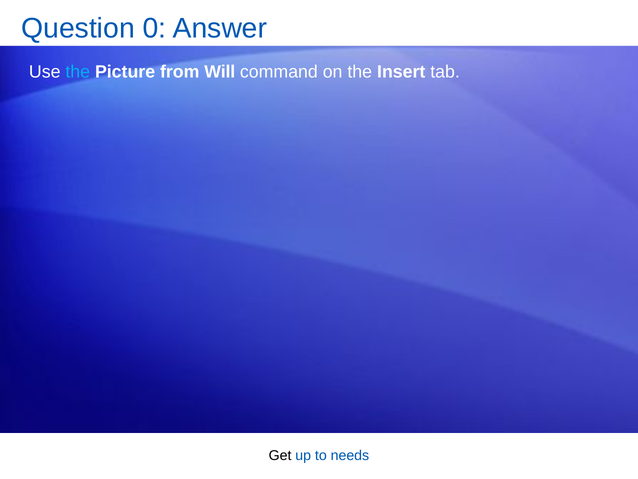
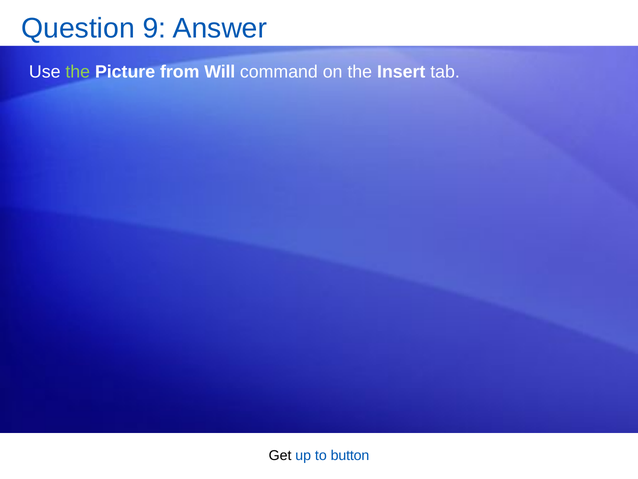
0: 0 -> 9 (154, 28)
the colour: light blue -> light green (78, 72)
needs: needs -> button (350, 455)
